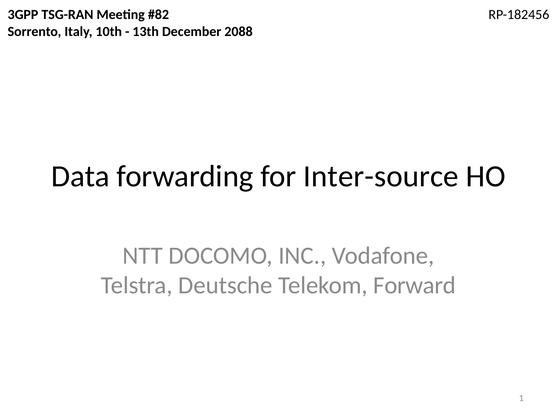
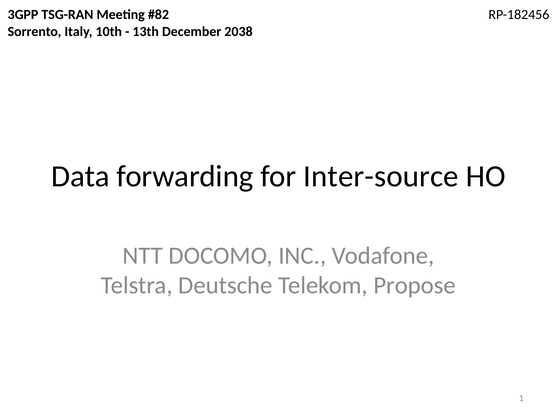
2088: 2088 -> 2038 (239, 31)
Forward: Forward -> Propose (415, 286)
